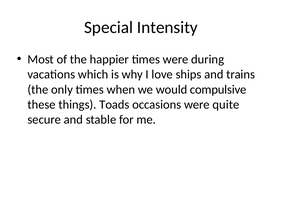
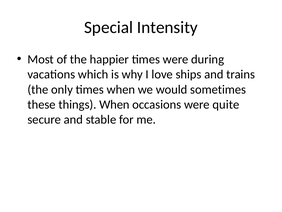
compulsive: compulsive -> sometimes (218, 89)
things Toads: Toads -> When (114, 104)
